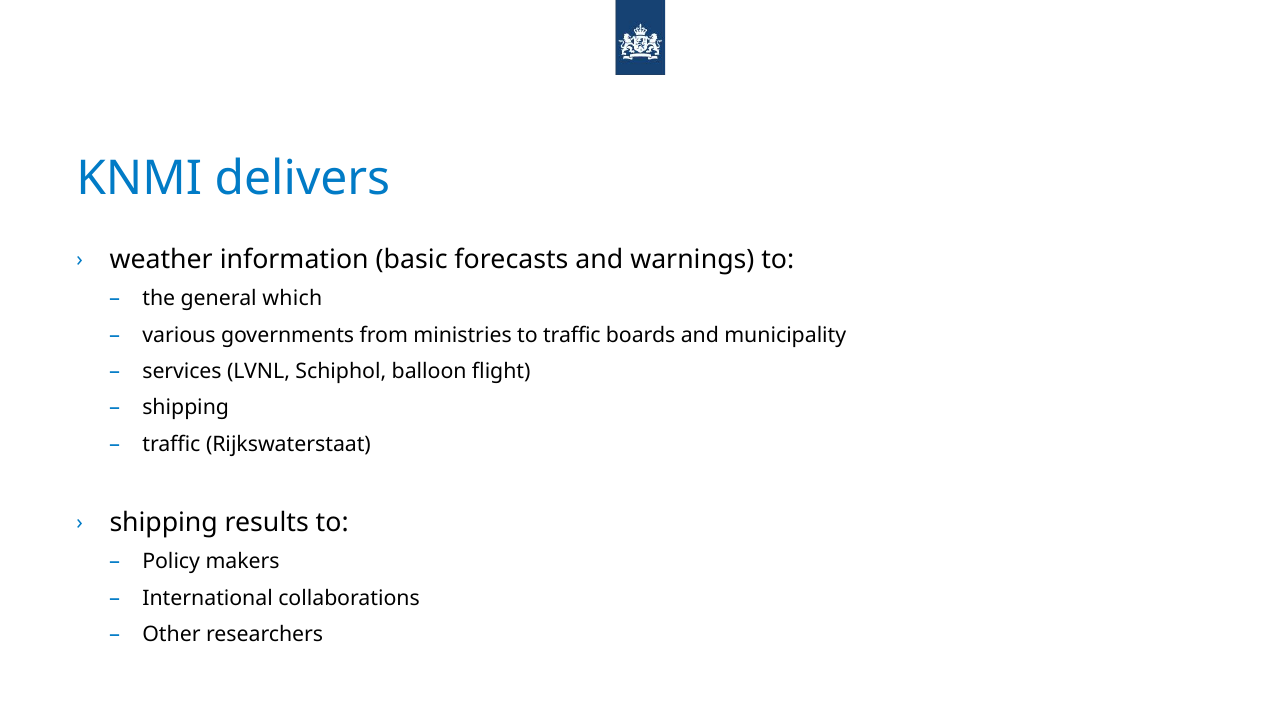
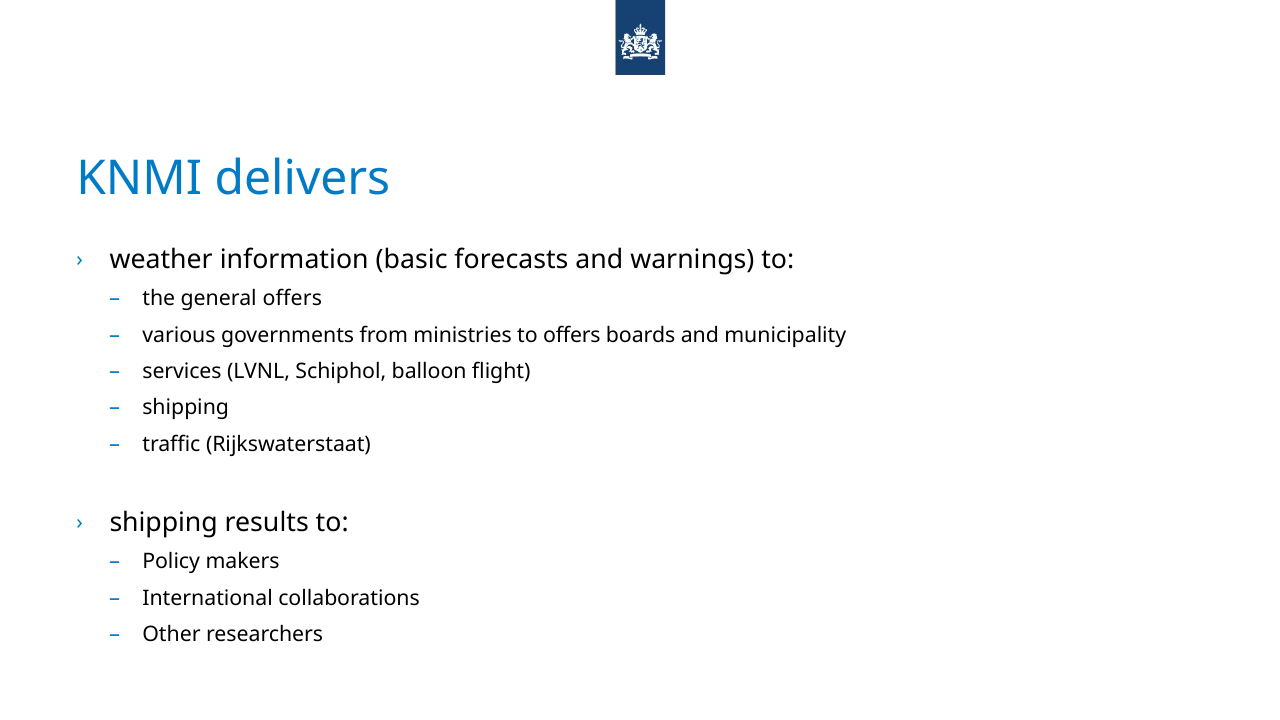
general which: which -> offers (292, 299)
to traffic: traffic -> offers (572, 335)
